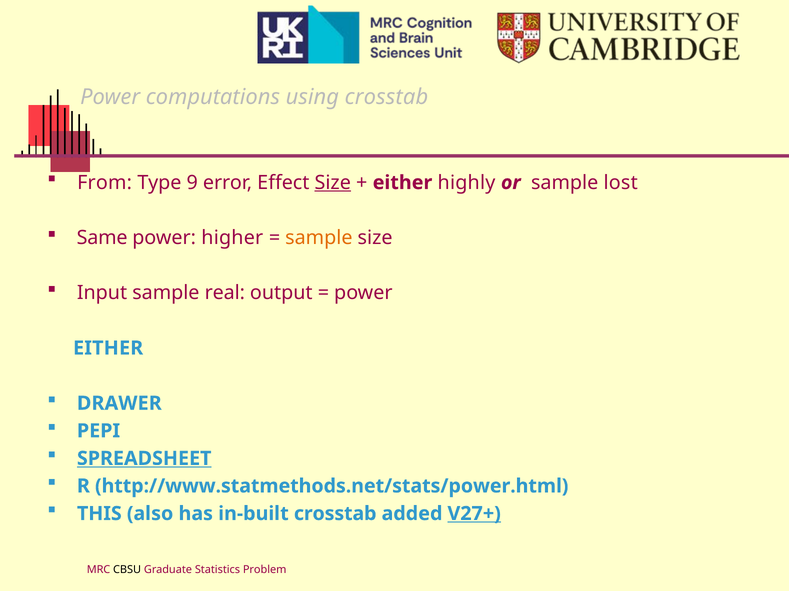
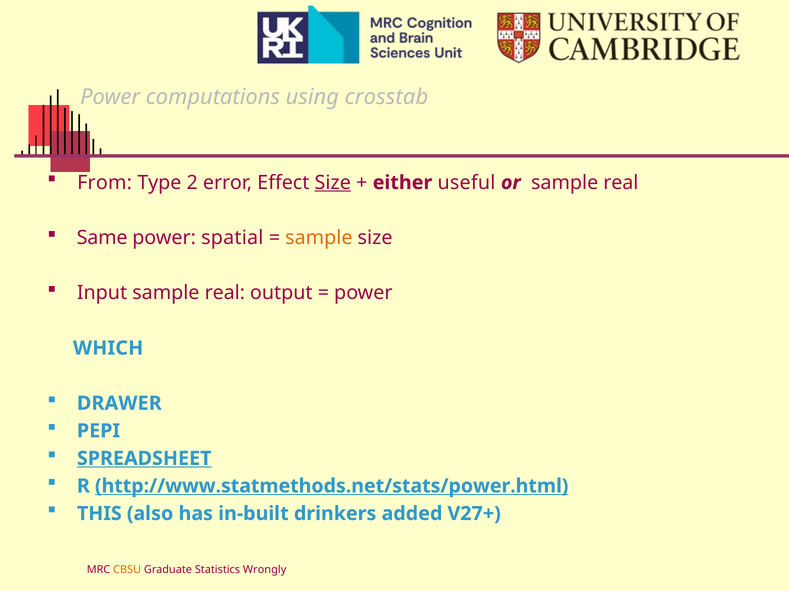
9: 9 -> 2 (192, 183)
highly: highly -> useful (466, 183)
or sample lost: lost -> real (621, 183)
higher: higher -> spatial (232, 238)
EITHER: EITHER -> WHICH (108, 349)
http://www.statmethods.net/stats/power.html underline: none -> present (332, 487)
in-built crosstab: crosstab -> drinkers (335, 514)
V27+ underline: present -> none (474, 514)
CBSU colour: black -> orange (127, 570)
Problem: Problem -> Wrongly (265, 570)
